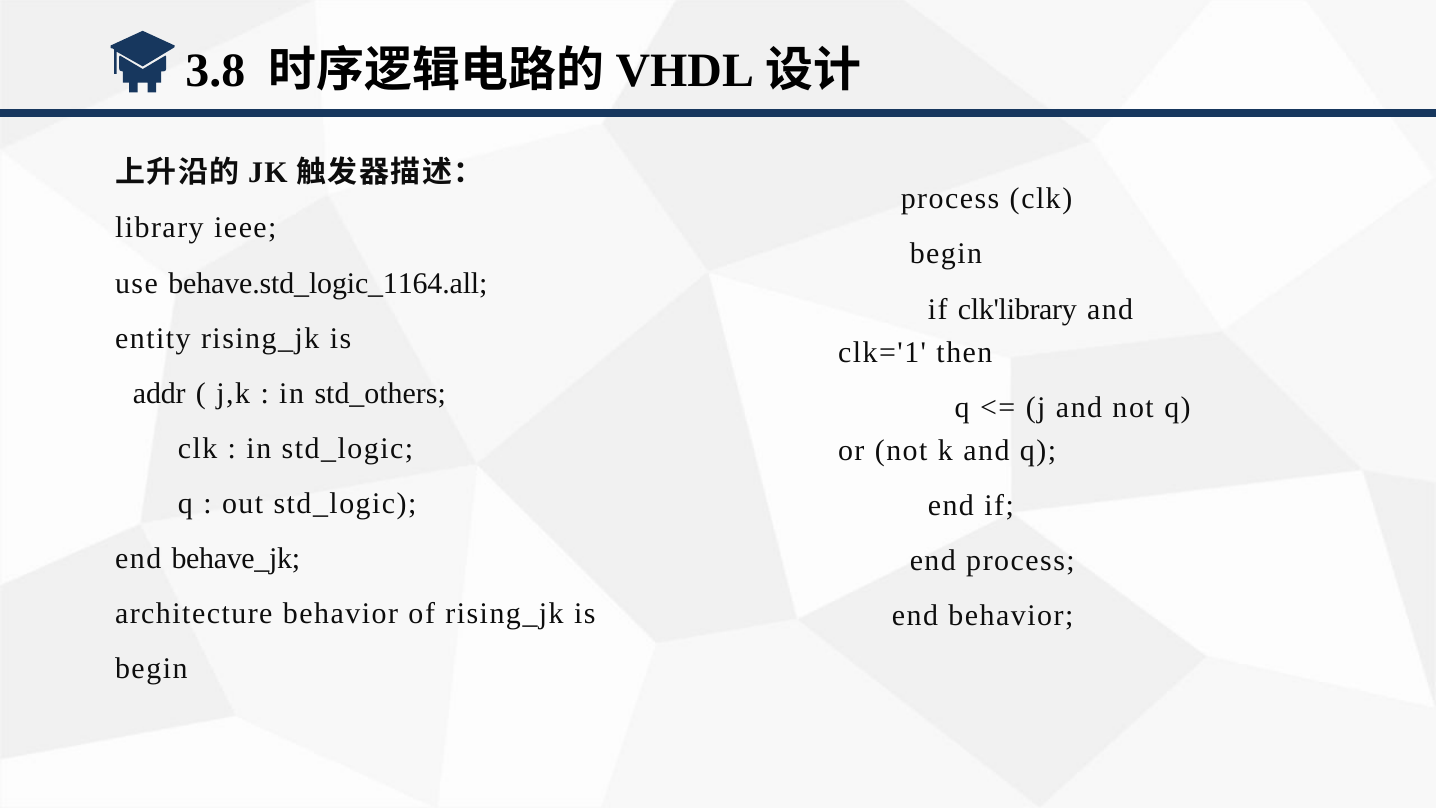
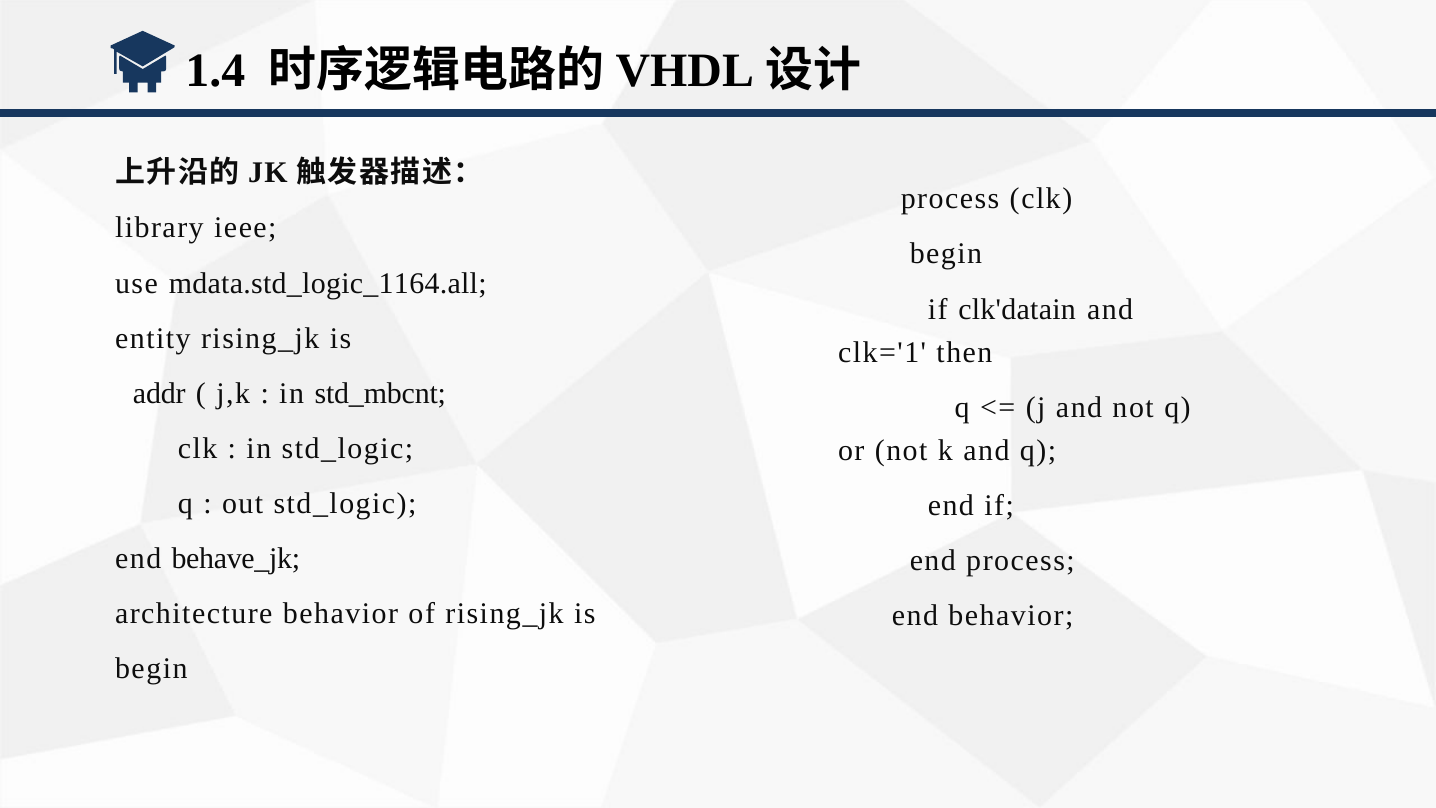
3.8: 3.8 -> 1.4 (215, 71)
behave.std_logic_1164.all: behave.std_logic_1164.all -> mdata.std_logic_1164.all (328, 283)
clk'library: clk'library -> clk'datain (1017, 309)
std_others: std_others -> std_mbcnt (380, 393)
